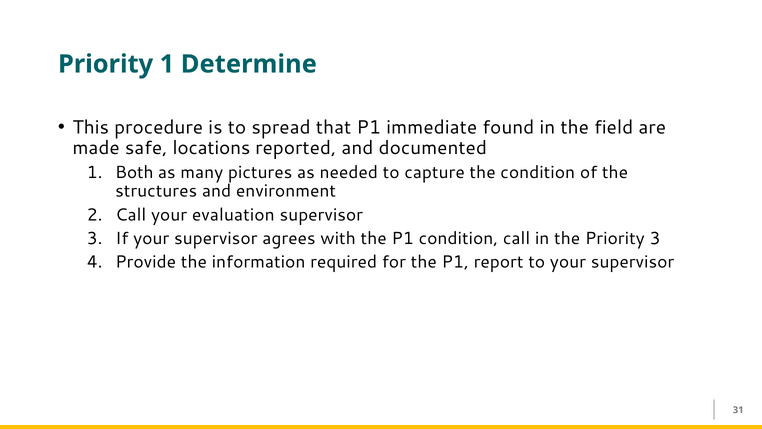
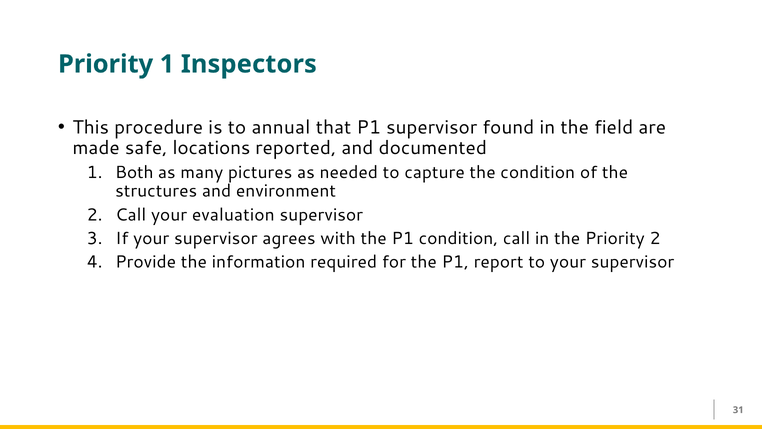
Determine: Determine -> Inspectors (249, 64)
spread: spread -> annual (281, 127)
P1 immediate: immediate -> supervisor (432, 127)
Priority 3: 3 -> 2 (655, 238)
